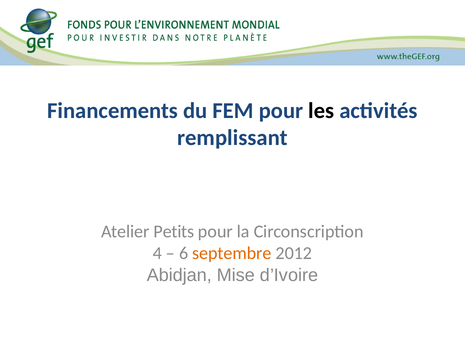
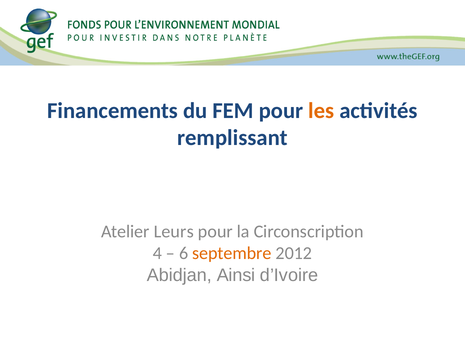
les colour: black -> orange (321, 110)
Petits: Petits -> Leurs (174, 231)
Mise: Mise -> Ainsi (236, 275)
